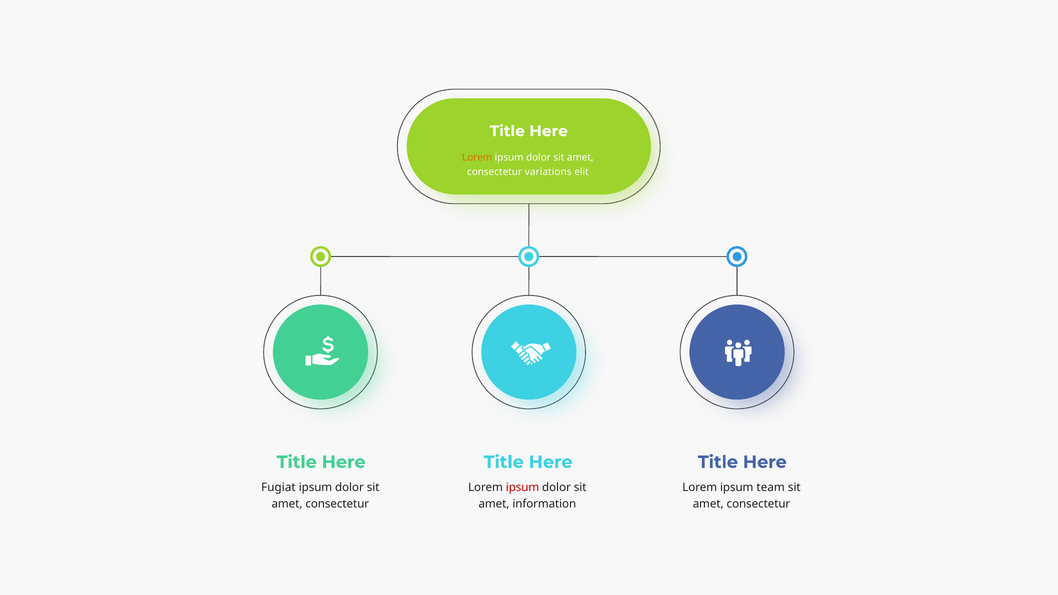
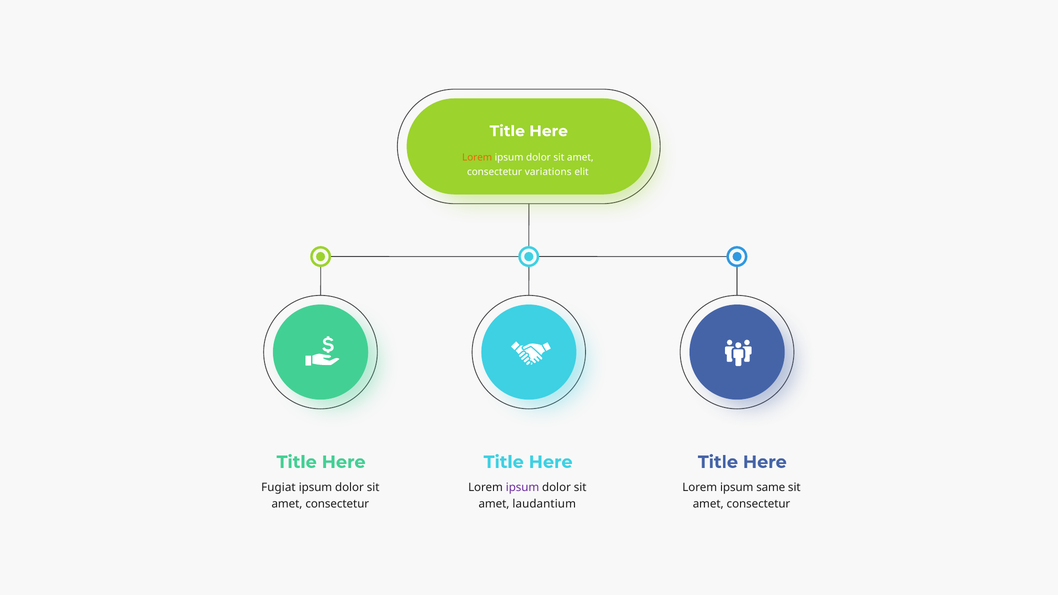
ipsum colour: red -> purple (523, 488)
team: team -> same (771, 488)
information: information -> laudantium (544, 504)
